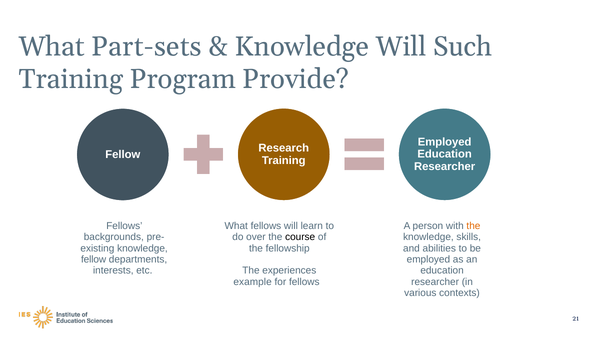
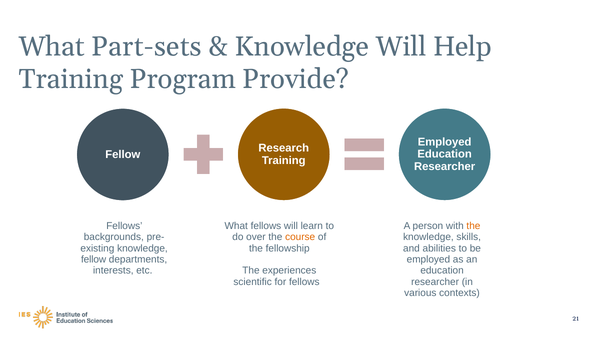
Such: Such -> Help (462, 47)
course colour: black -> orange (300, 237)
example: example -> scientific (253, 282)
